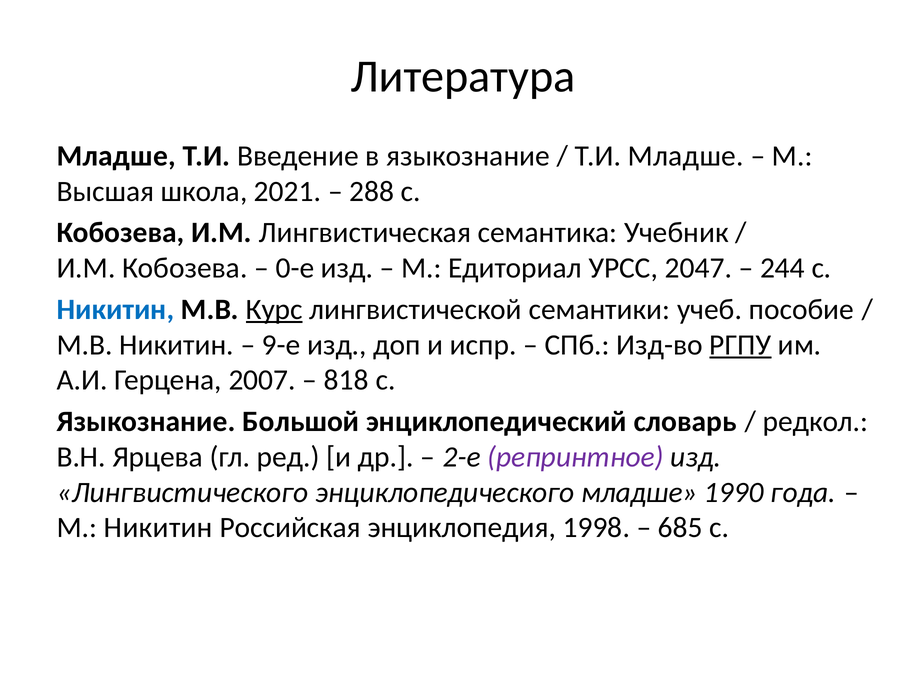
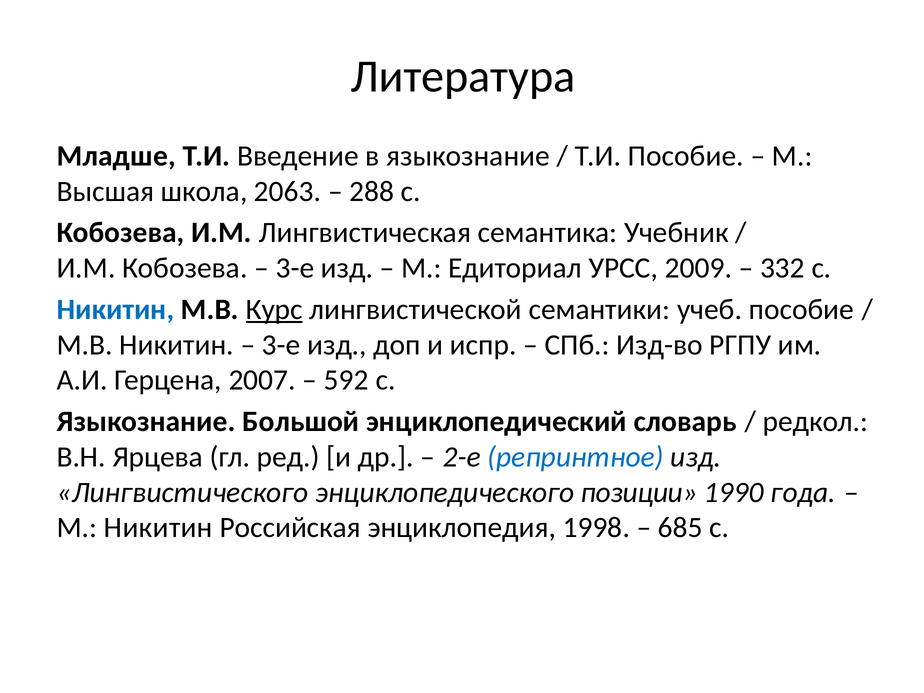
Т.И Младше: Младше -> Пособие (686, 156)
2021: 2021 -> 2063 (288, 191)
0-е: 0-е -> 3-е (295, 268)
2047: 2047 -> 2009 (698, 268)
244: 244 -> 332 (782, 268)
9-е: 9-е -> 3-е (281, 345)
РГПУ underline: present -> none (740, 345)
818: 818 -> 592 (346, 380)
репринтное colour: purple -> blue (576, 457)
энциклопедического младше: младше -> позиции (639, 492)
